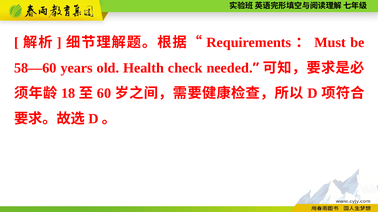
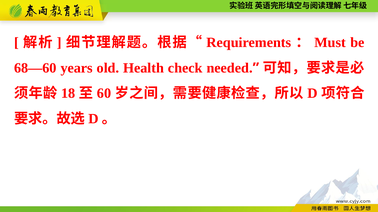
58—60: 58—60 -> 68—60 (35, 68)
